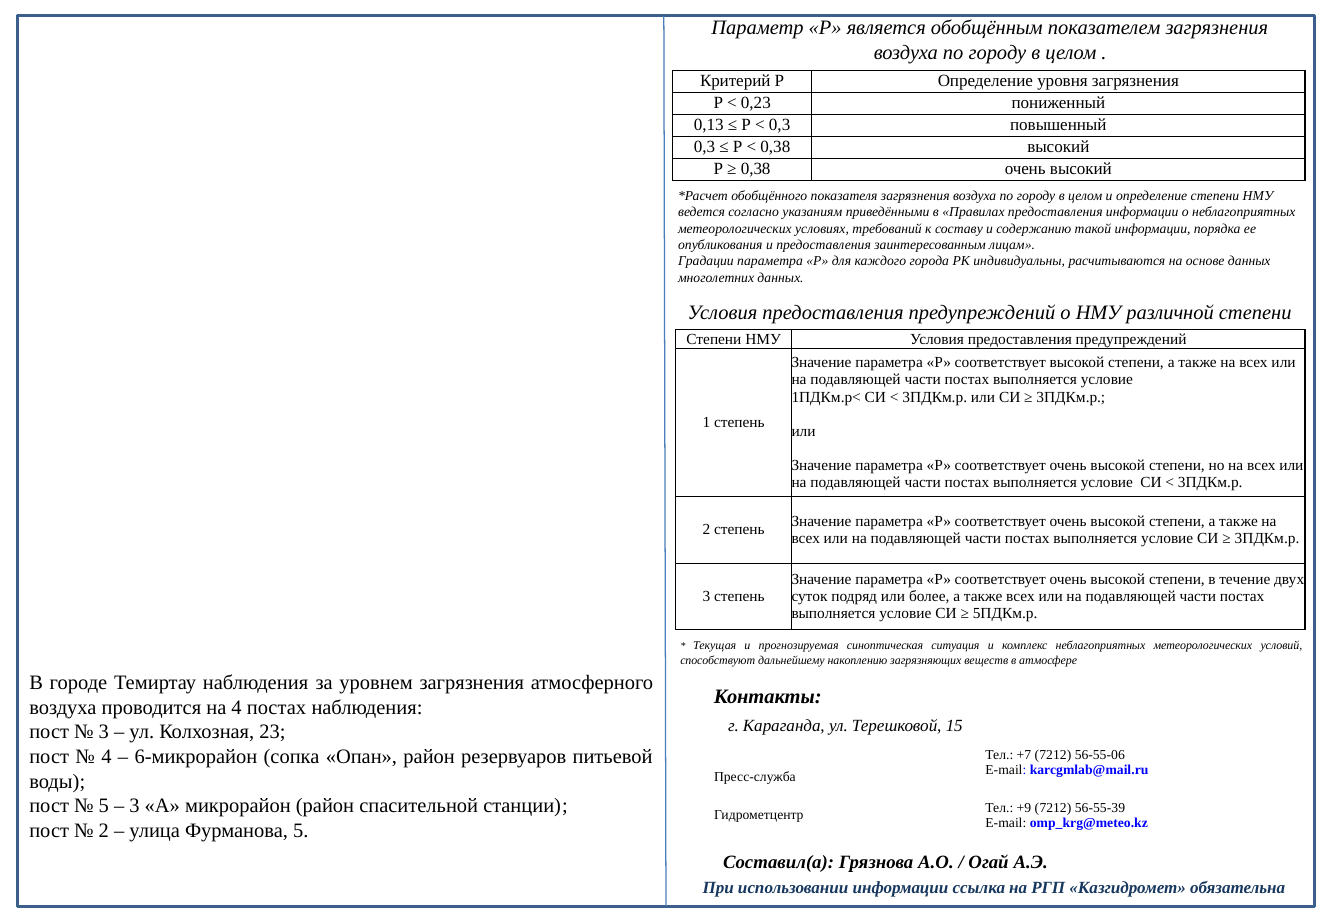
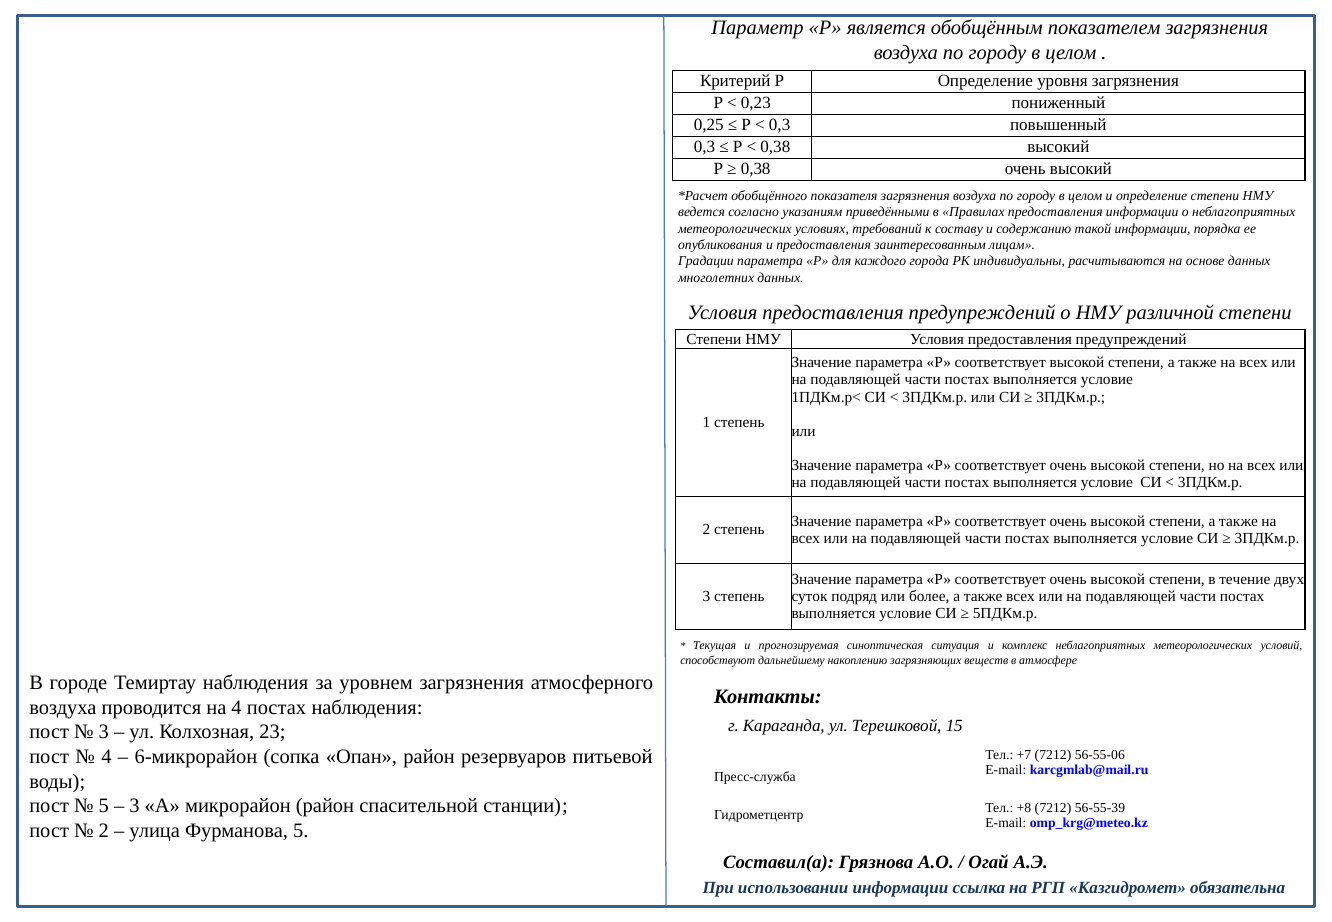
0,13: 0,13 -> 0,25 (709, 125)
+9: +9 -> +8 (1024, 808)
